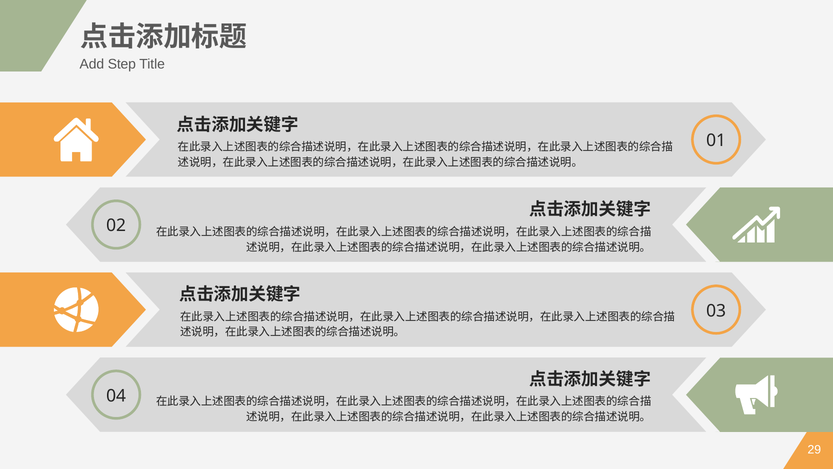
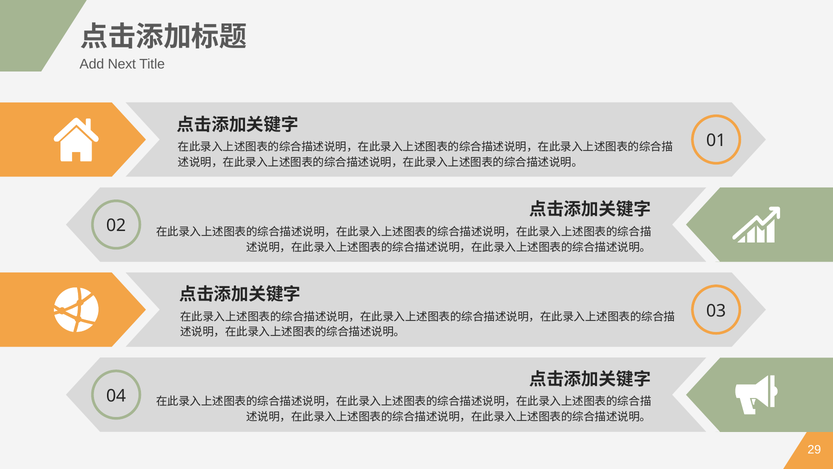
Step: Step -> Next (122, 64)
